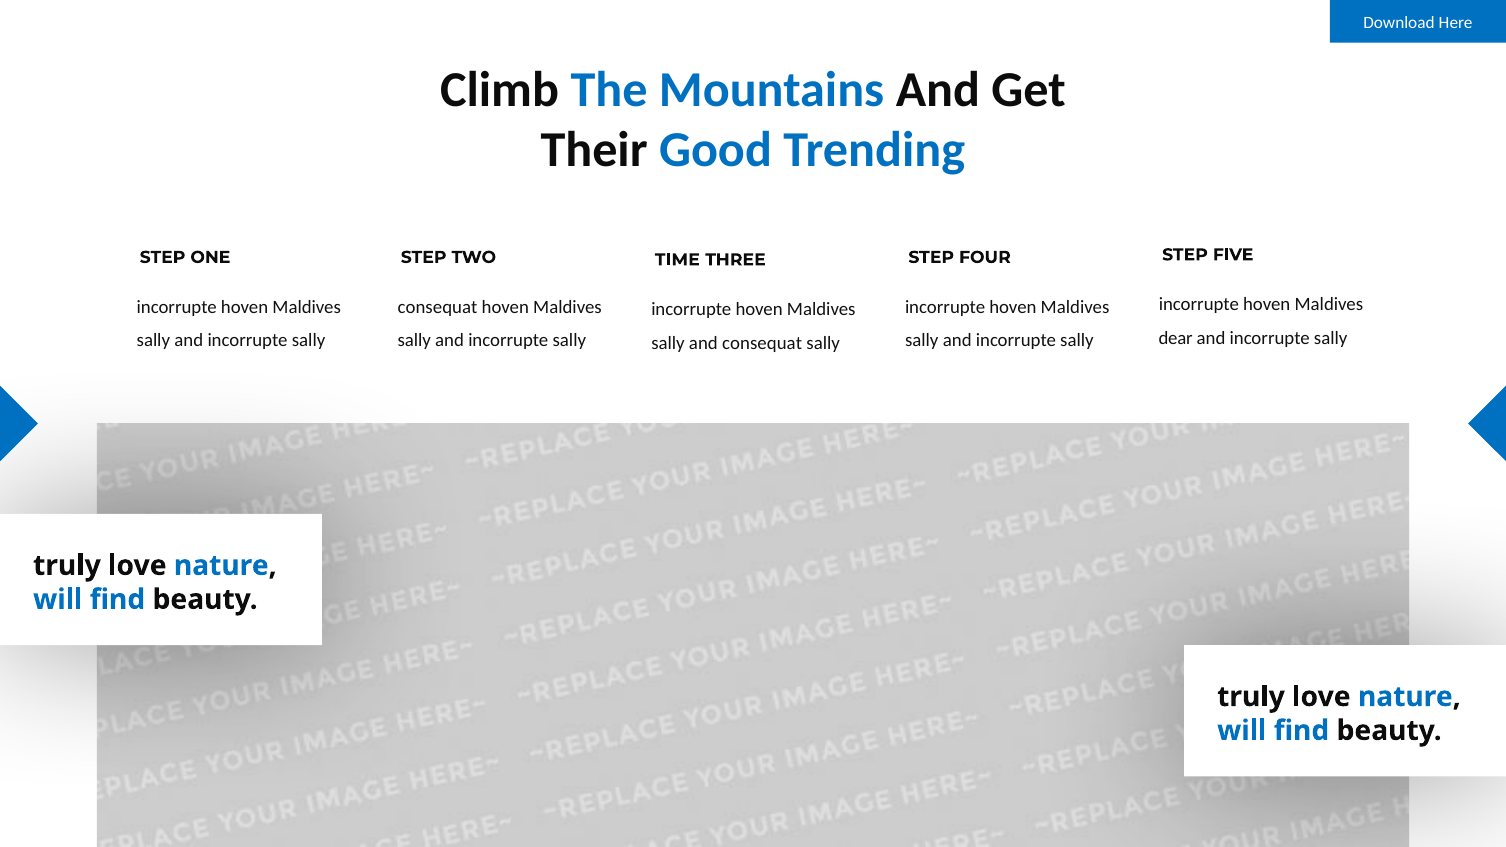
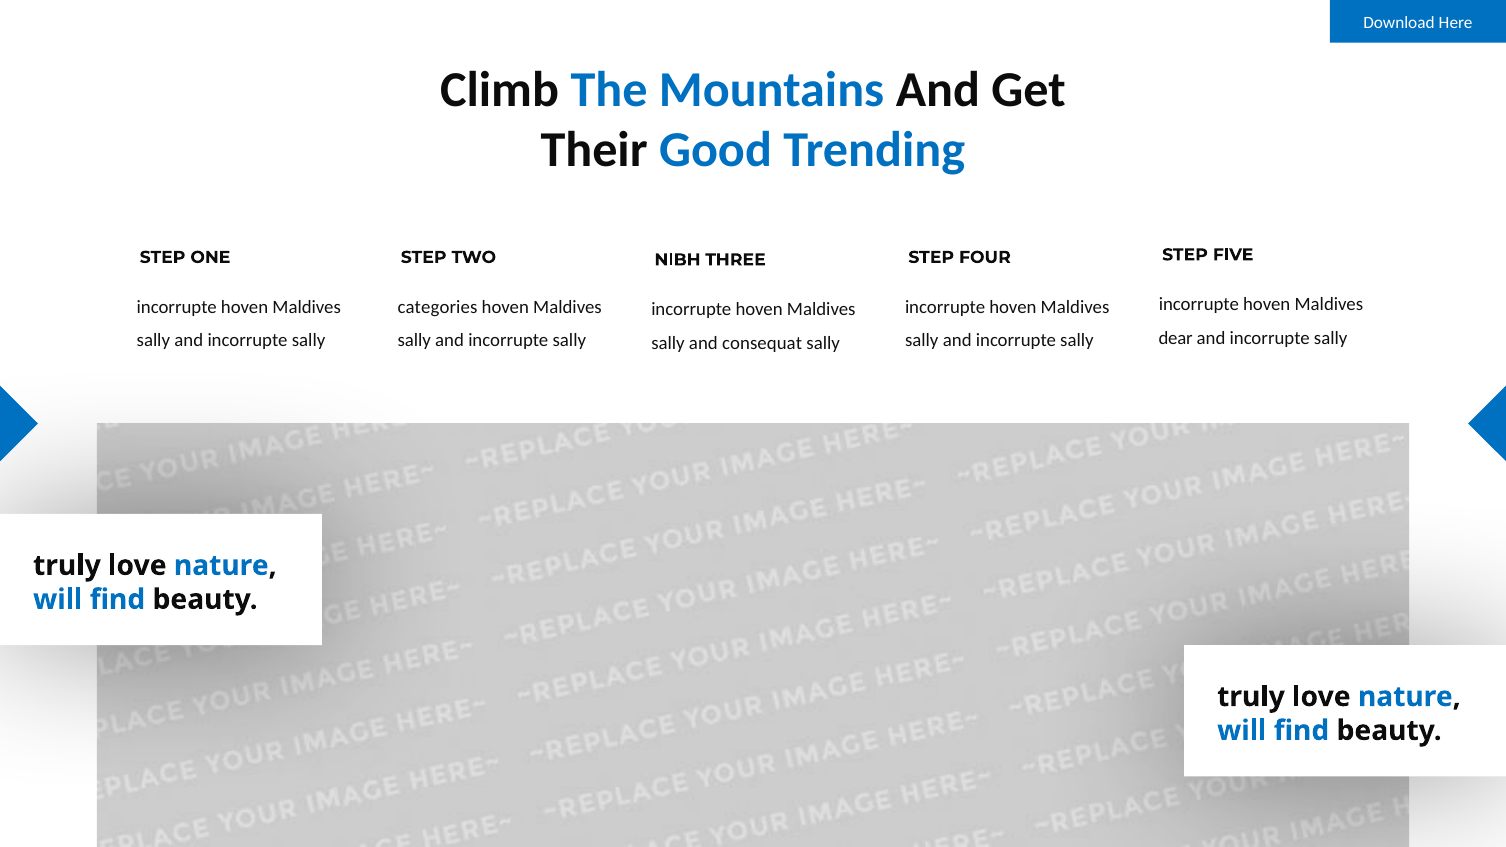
TIME: TIME -> NIBH (678, 260)
consequat: consequat -> categories (437, 307)
